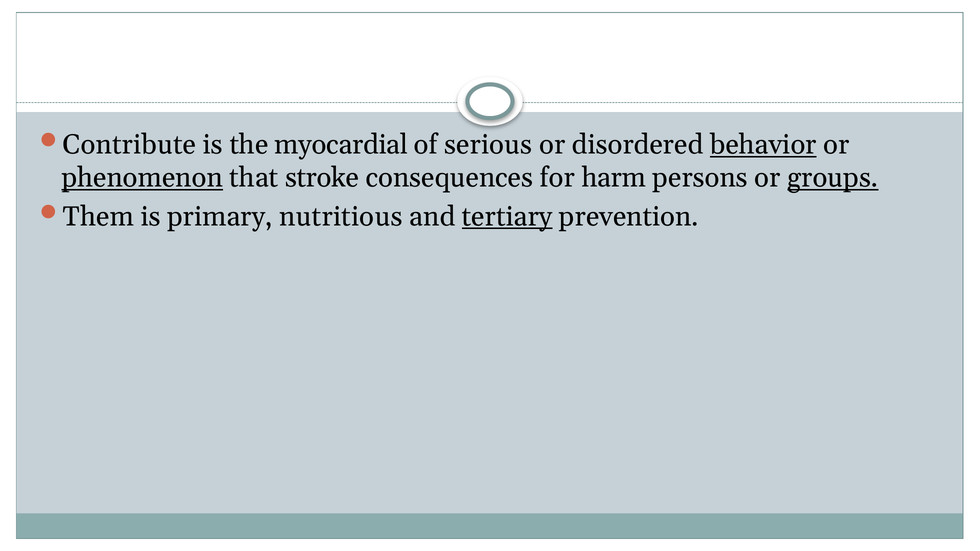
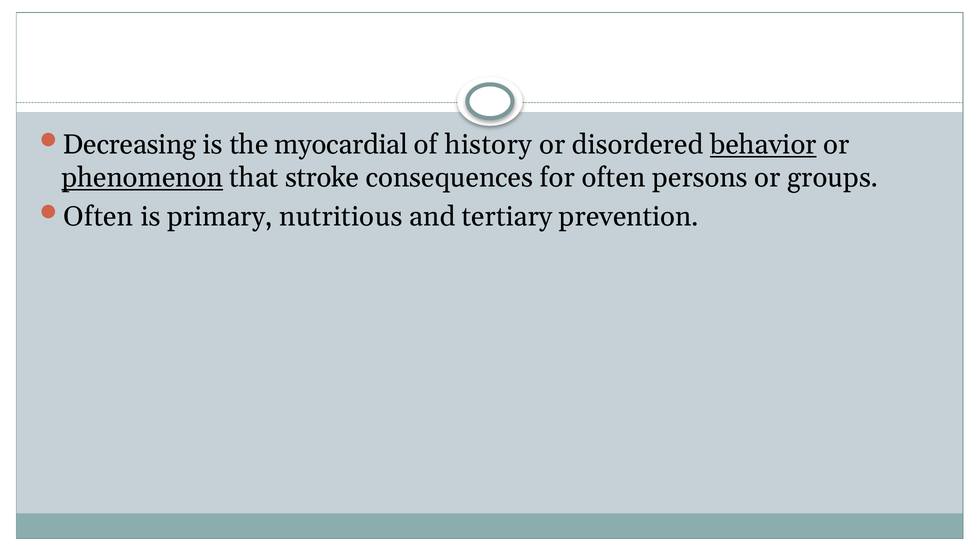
Contribute: Contribute -> Decreasing (130, 145)
serious: serious -> history (488, 145)
for harm: harm -> often (614, 178)
groups underline: present -> none (833, 178)
Them: Them -> Often (98, 217)
tertiary underline: present -> none (507, 217)
